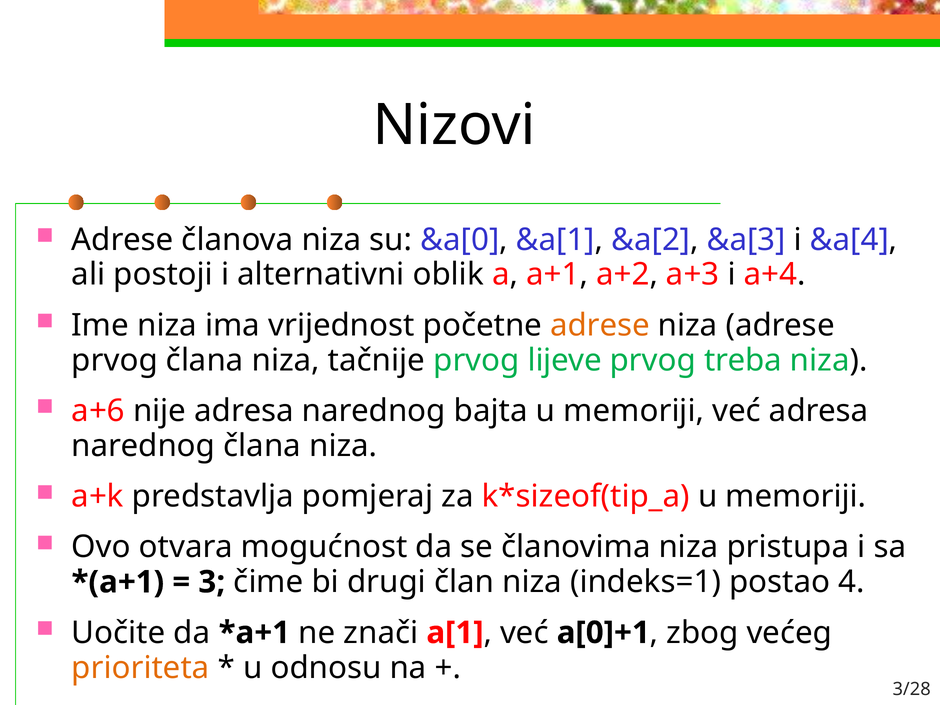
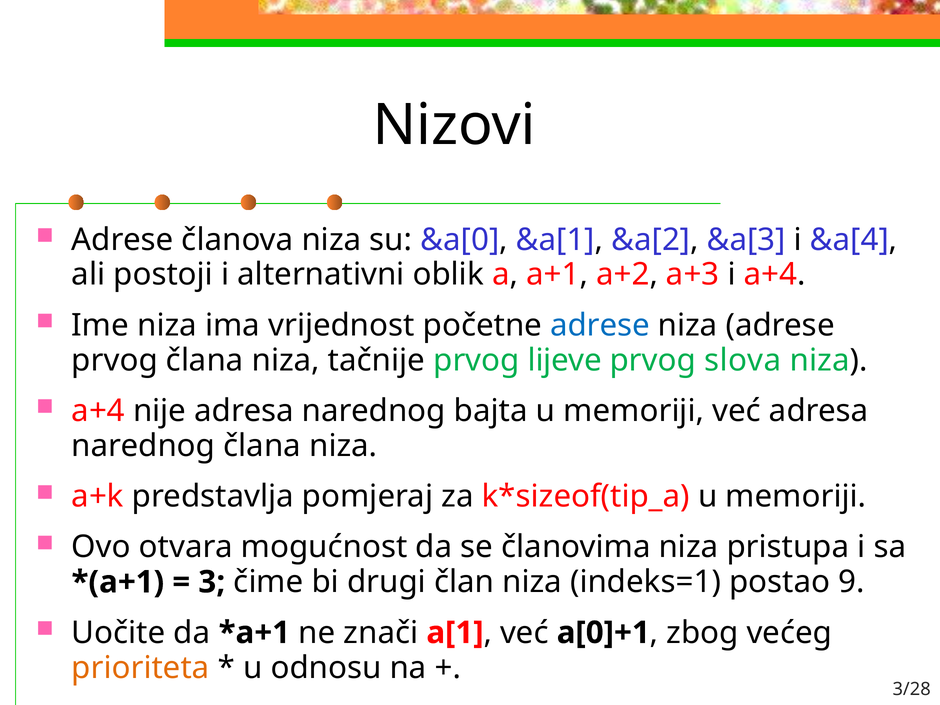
adrese colour: orange -> blue (600, 325)
treba: treba -> slova (743, 360)
a+6: a+6 -> a+4 (98, 411)
4: 4 -> 9 (851, 582)
